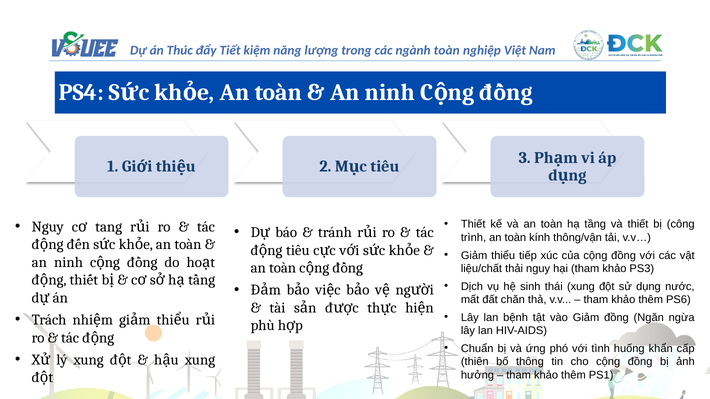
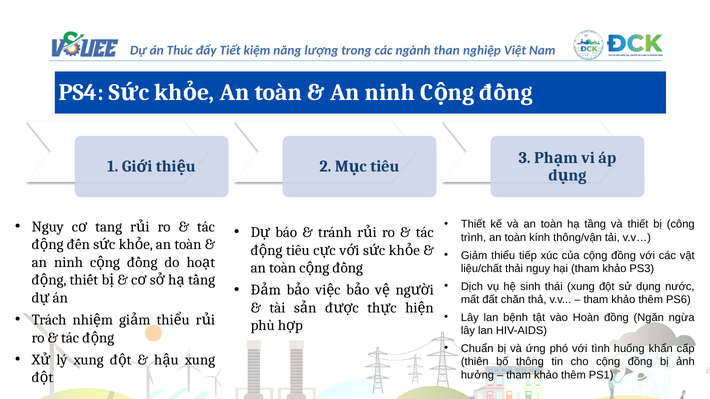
toàn: toàn -> than (447, 50)
vào Giảm: Giảm -> Hoàn (586, 318)
